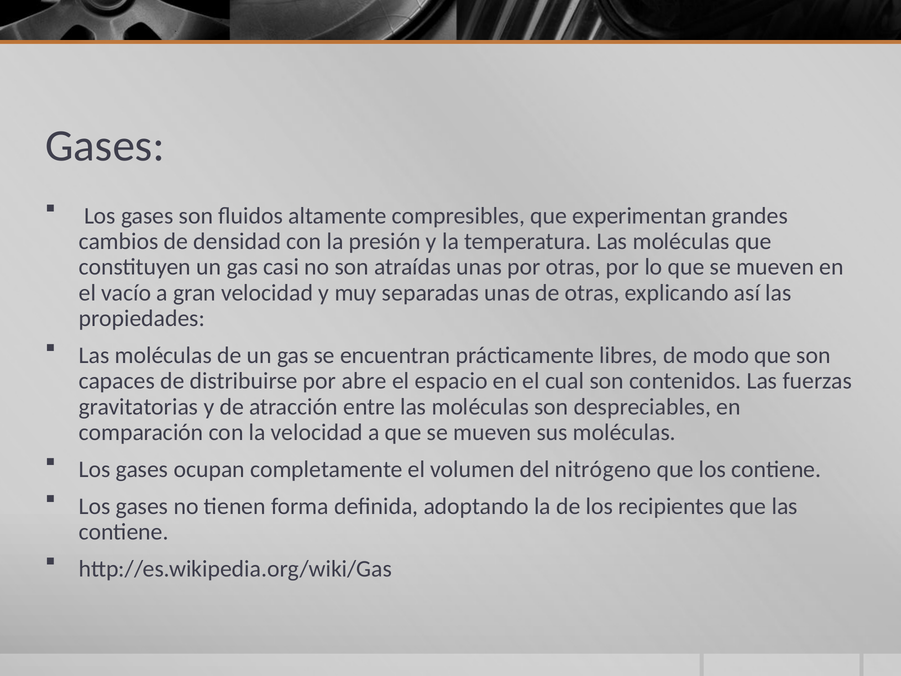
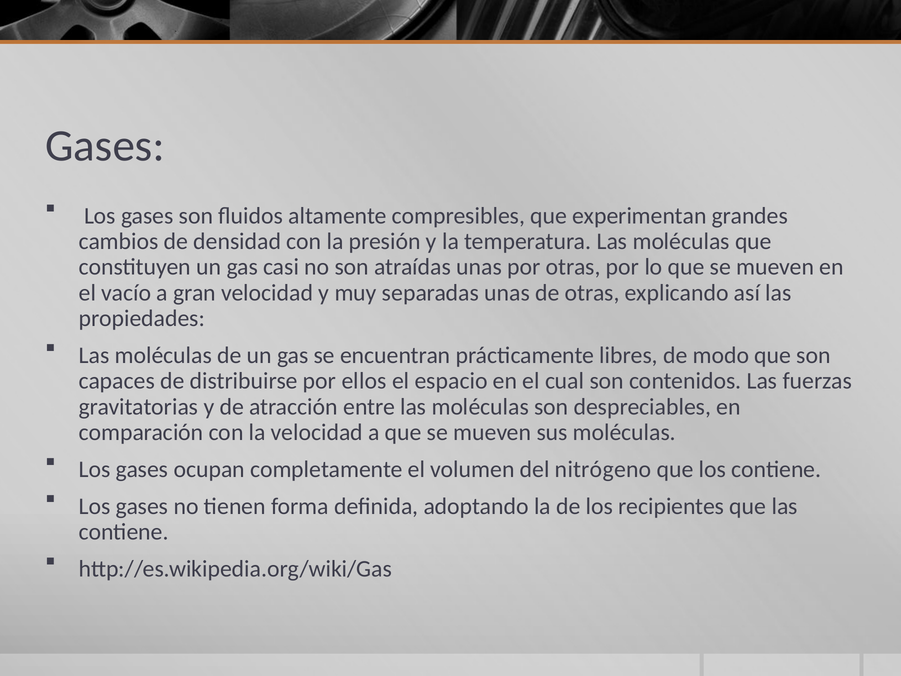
abre: abre -> ellos (364, 381)
